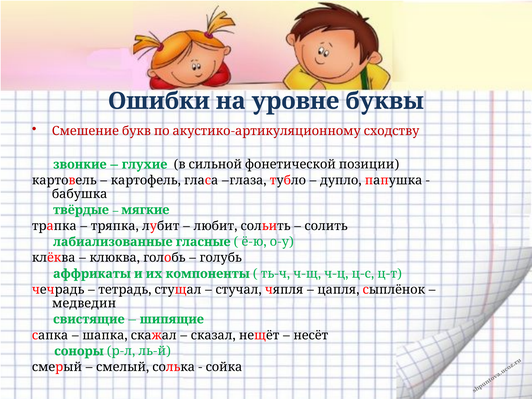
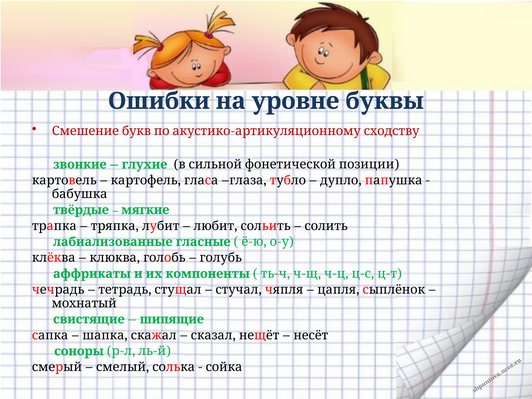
медведин: медведин -> мохнатый (84, 303)
